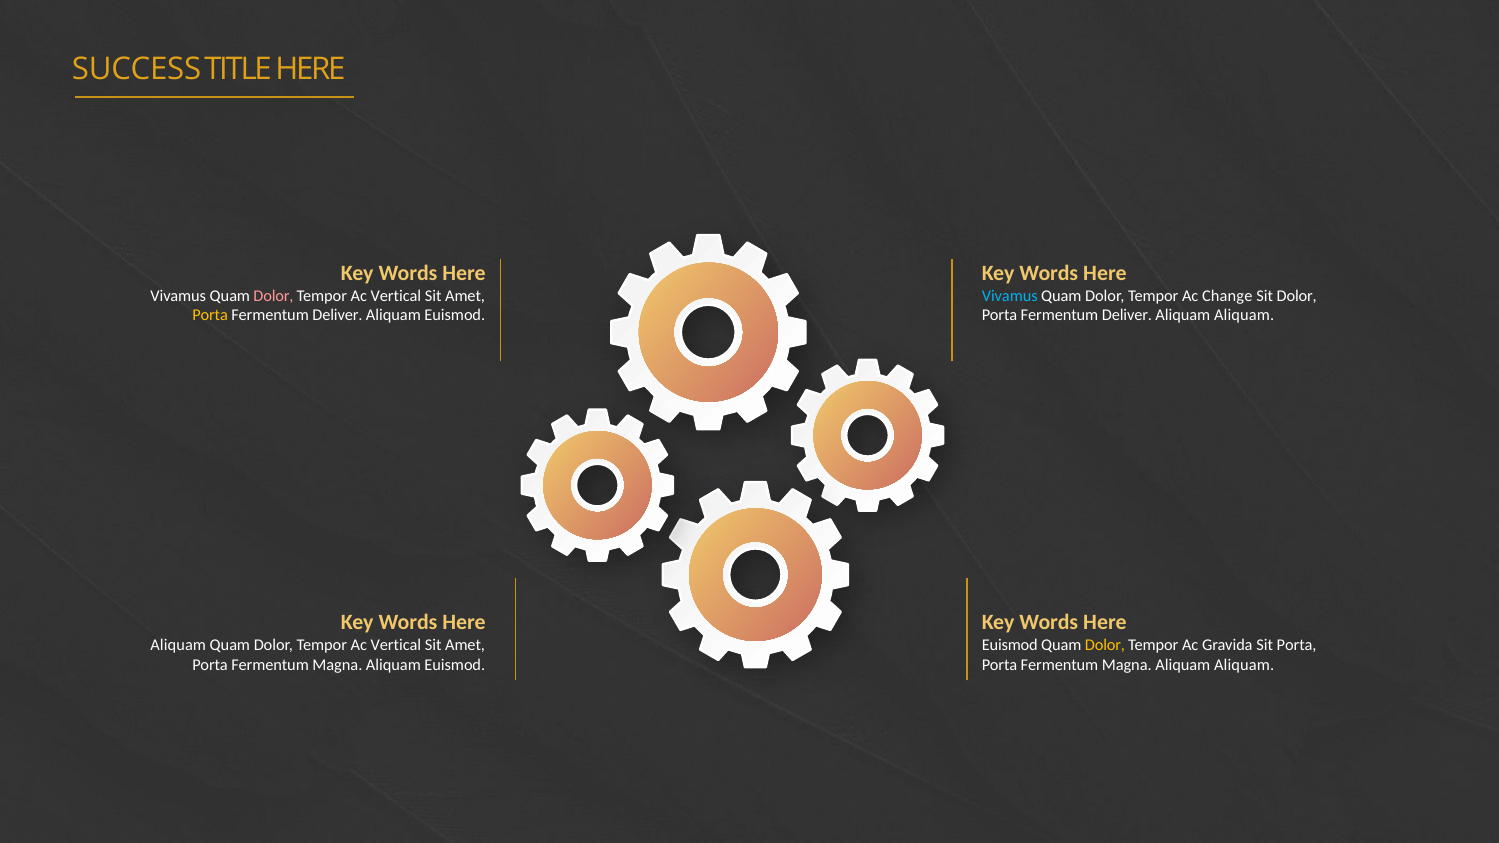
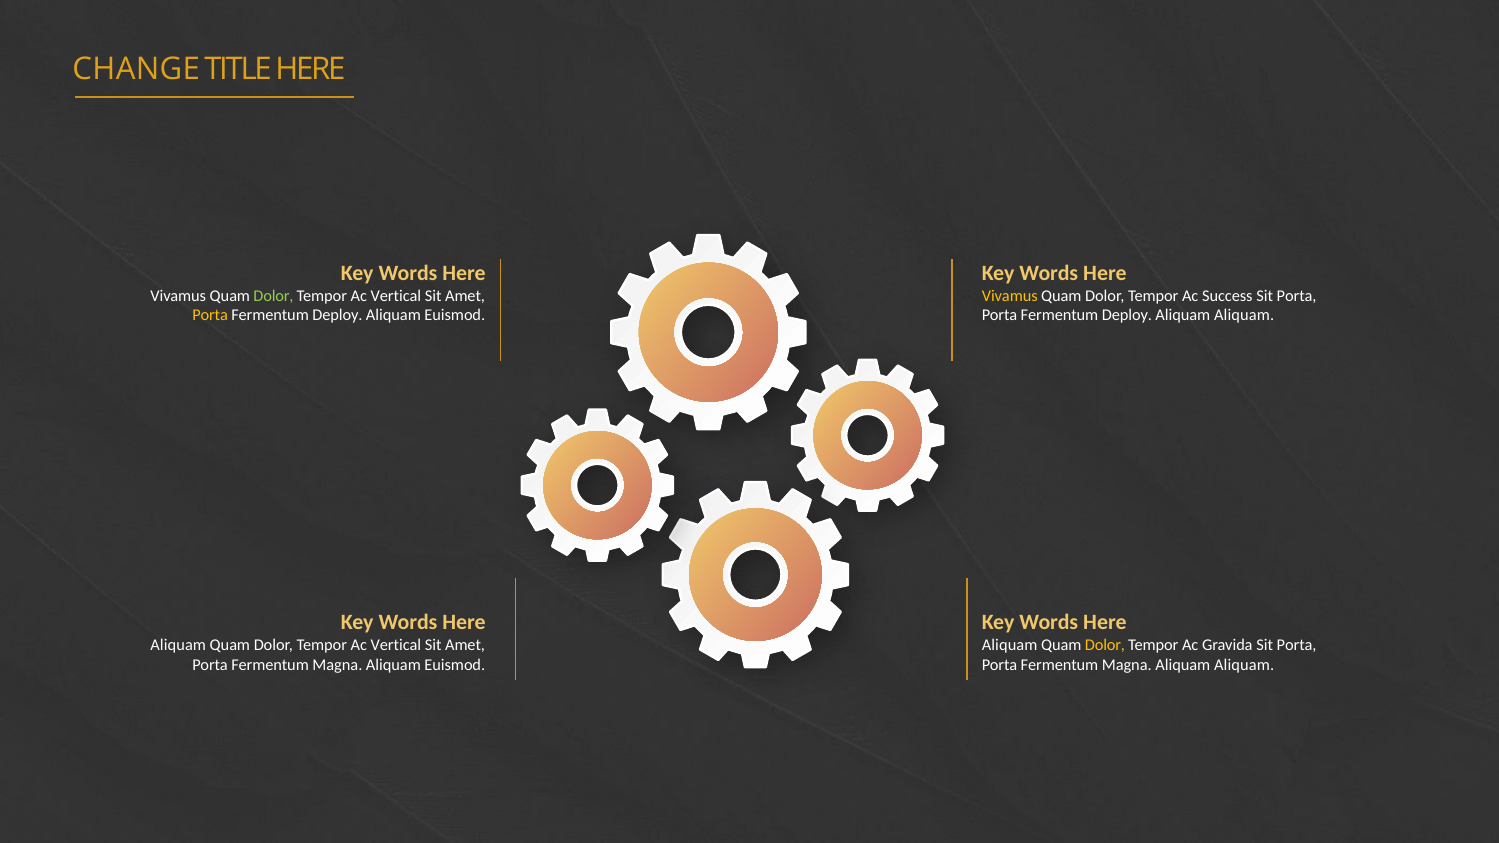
SUCCESS: SUCCESS -> CHANGE (136, 69)
Dolor colour: pink -> light green (273, 296)
Vivamus colour: light blue -> yellow (1010, 296)
Change: Change -> Success (1227, 296)
Dolor: Dolor -> Porta (1297, 296)
Deliver: Deliver -> Deploy (337, 315)
Deliver: Deliver -> Deploy (1127, 315)
Euismod: Euismod -> Aliquam (1010, 645)
